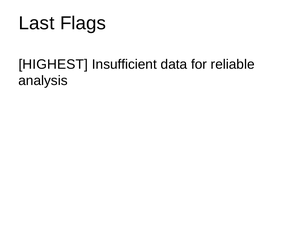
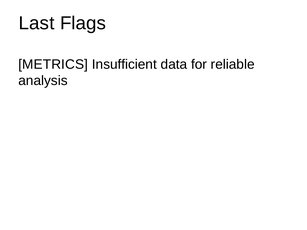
HIGHEST: HIGHEST -> METRICS (53, 64)
